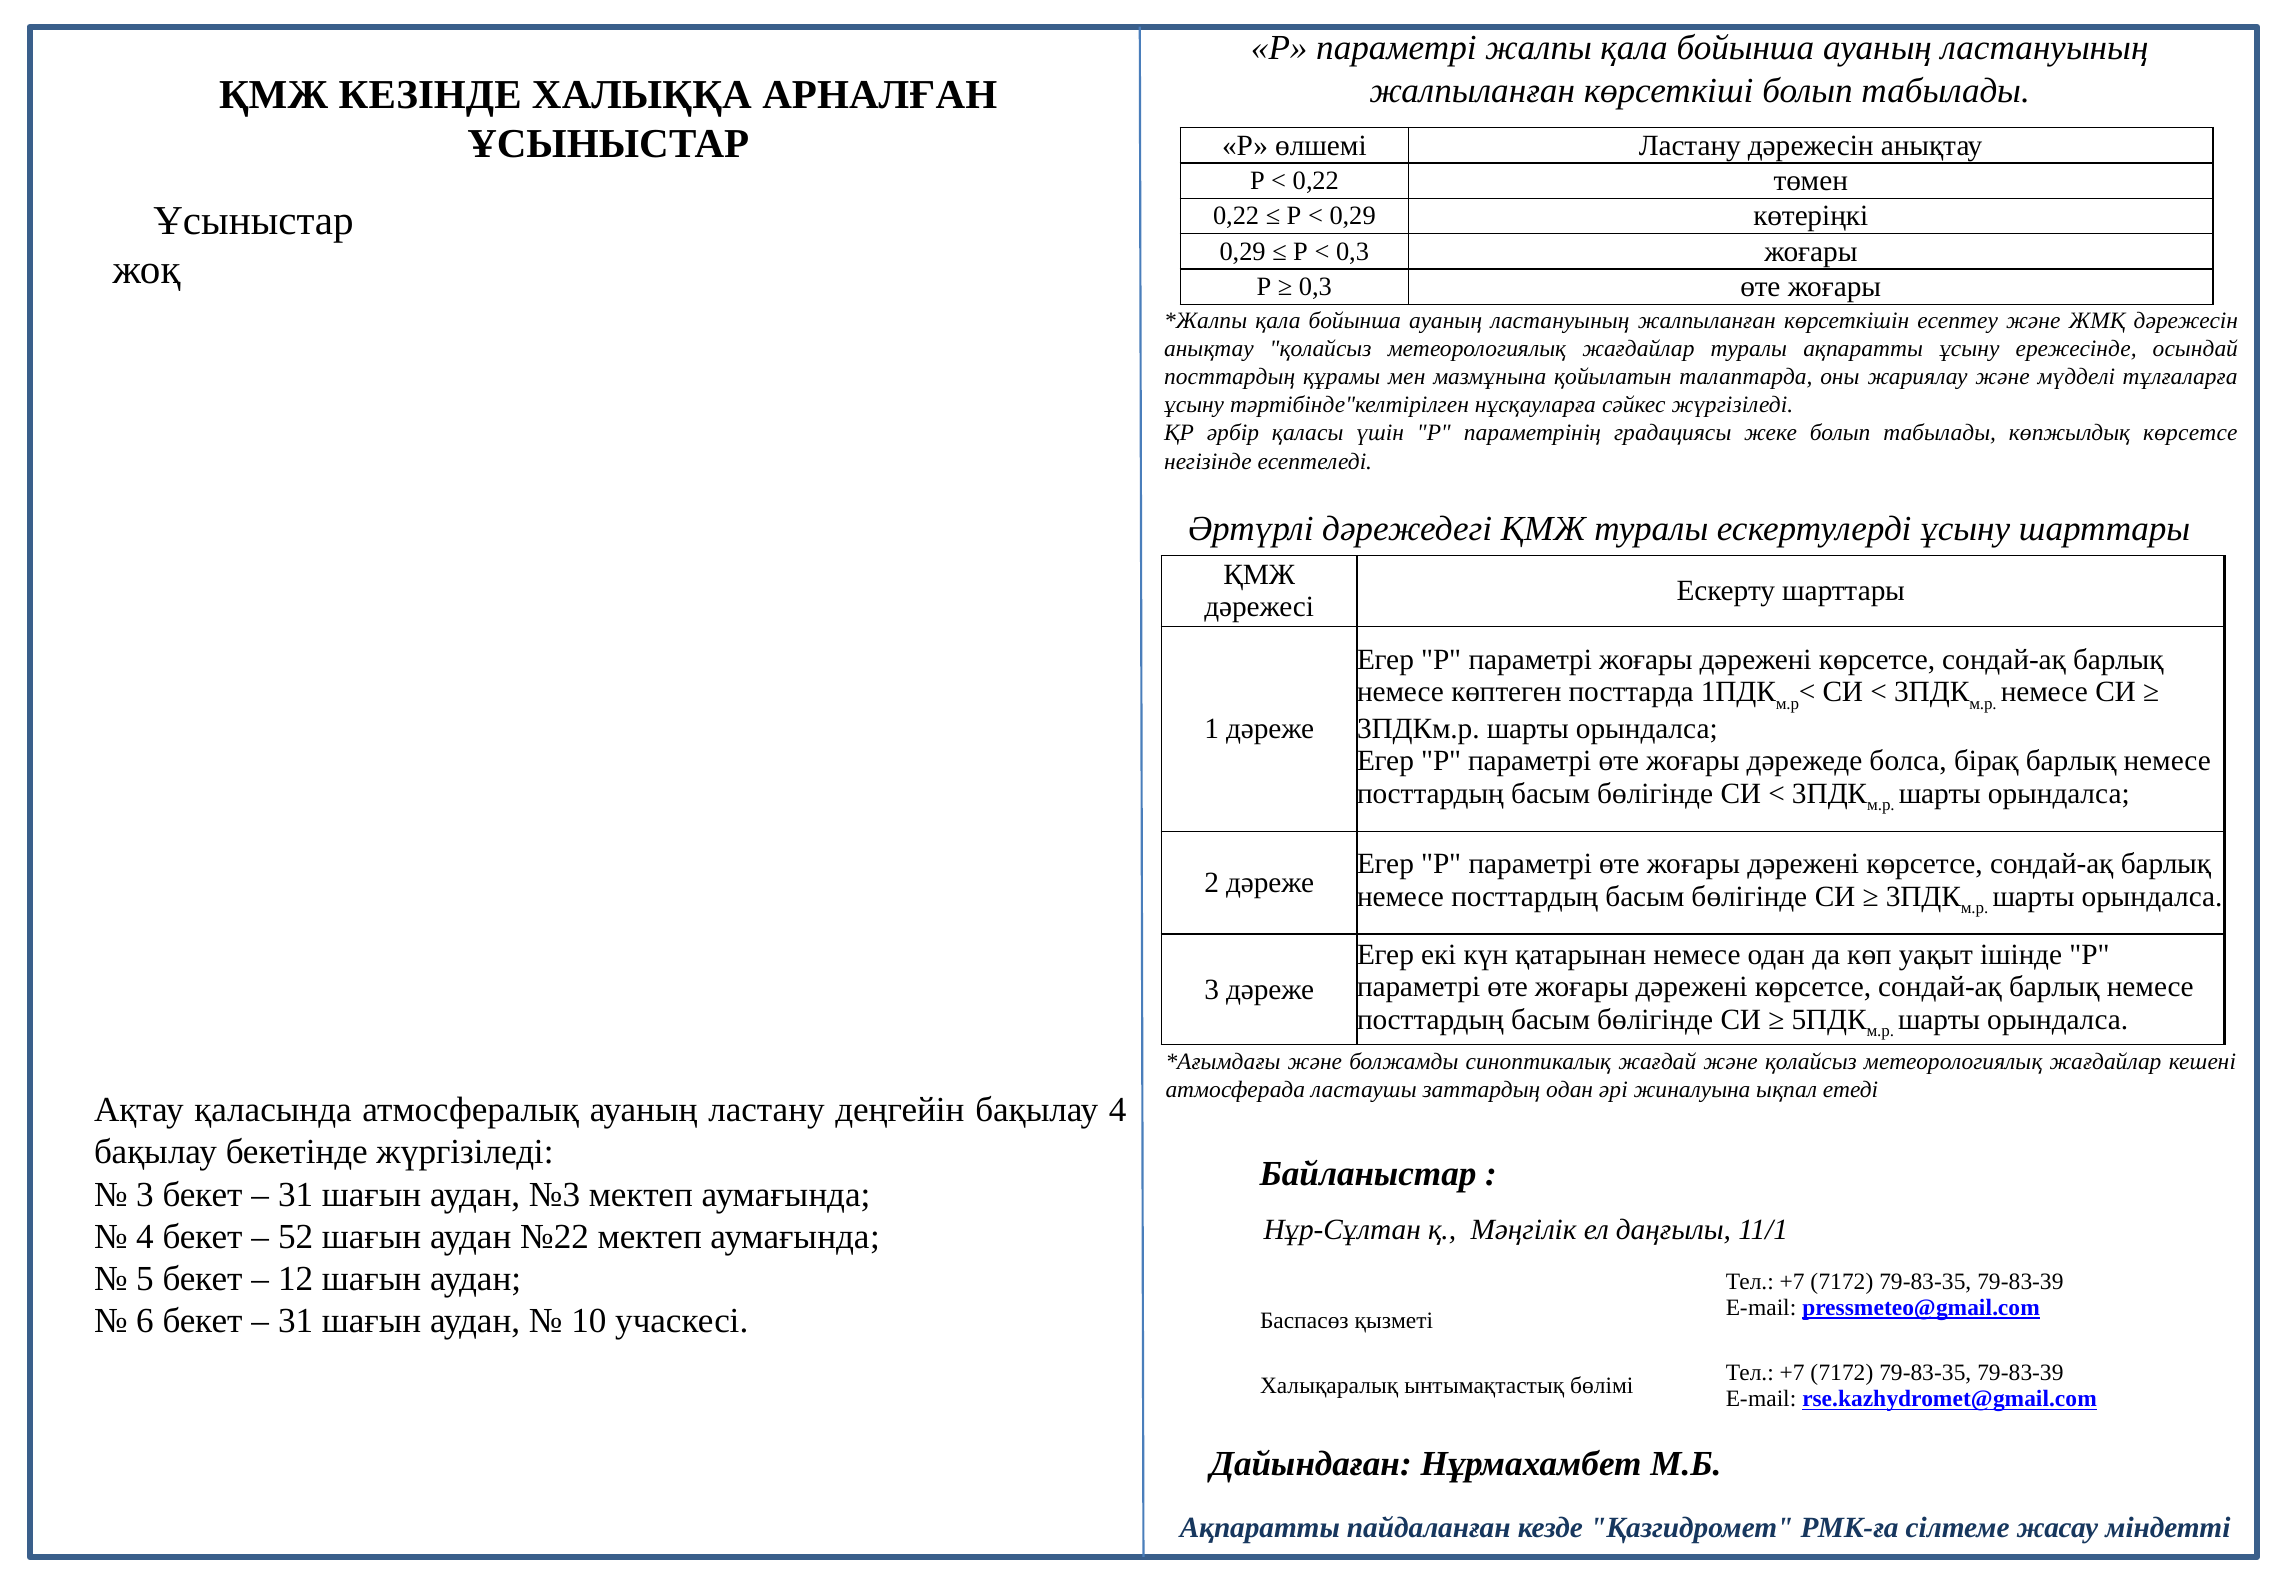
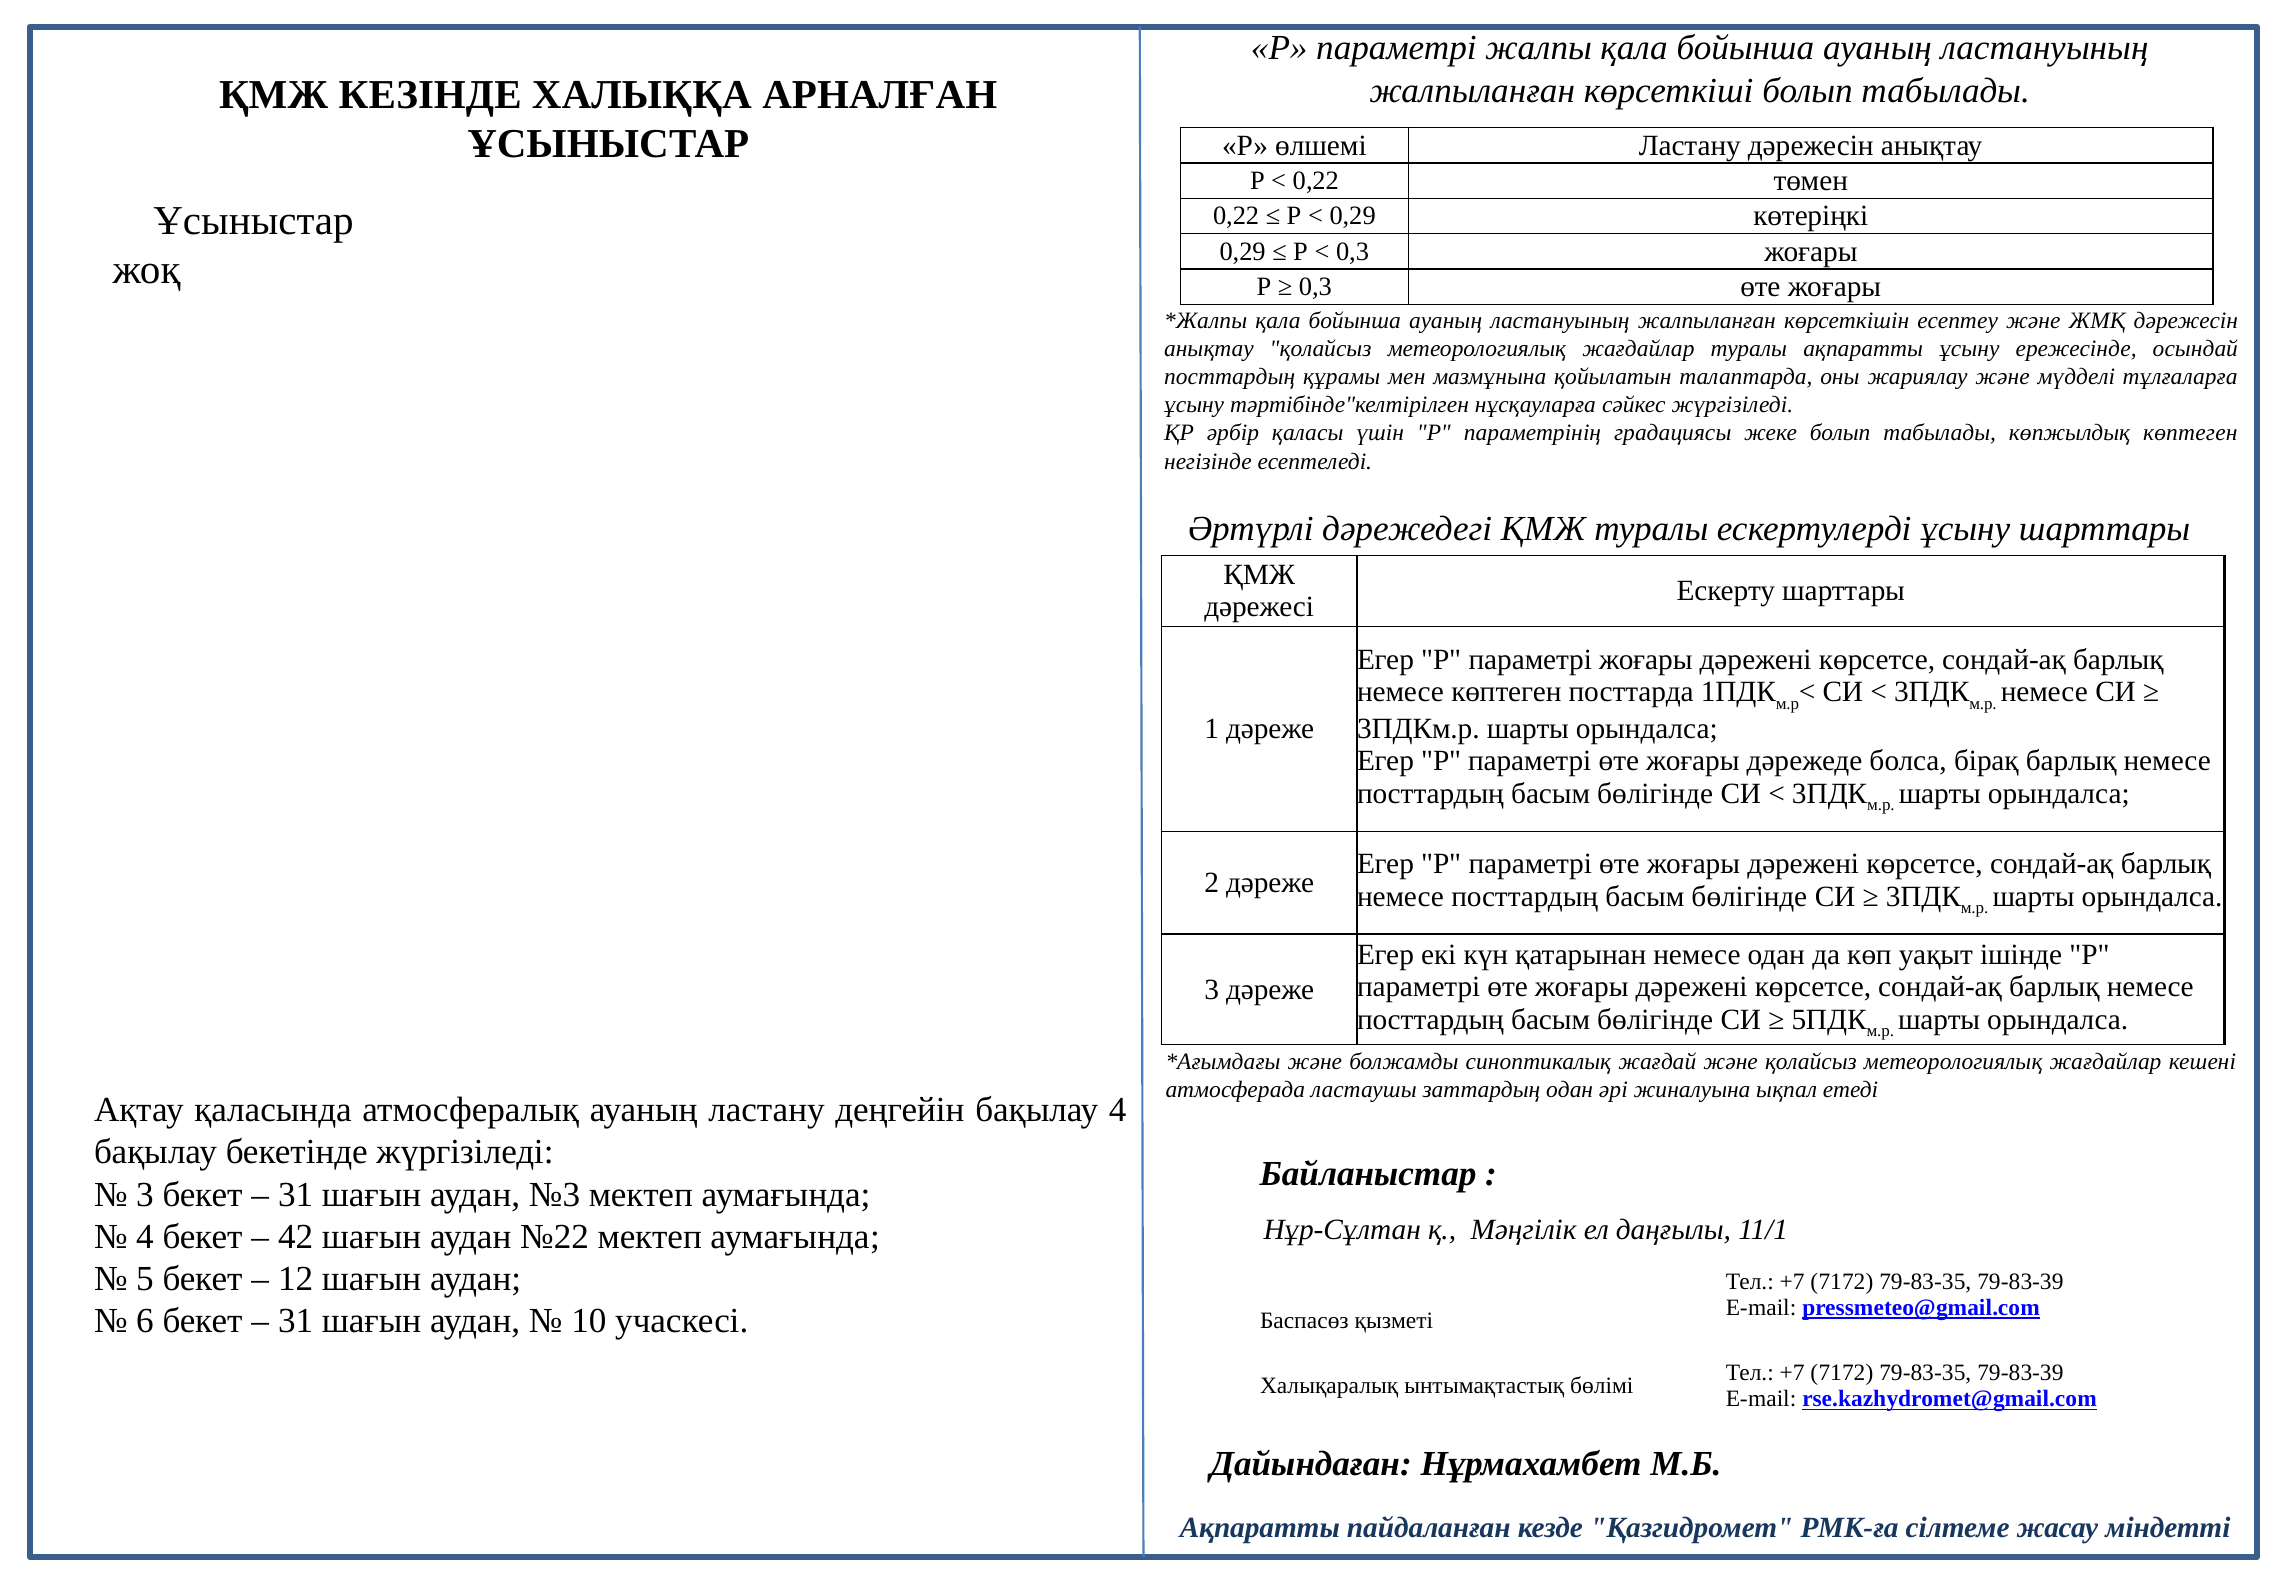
көпжылдық көрсетсе: көрсетсе -> көптеген (2190, 433)
52: 52 -> 42 (296, 1236)
